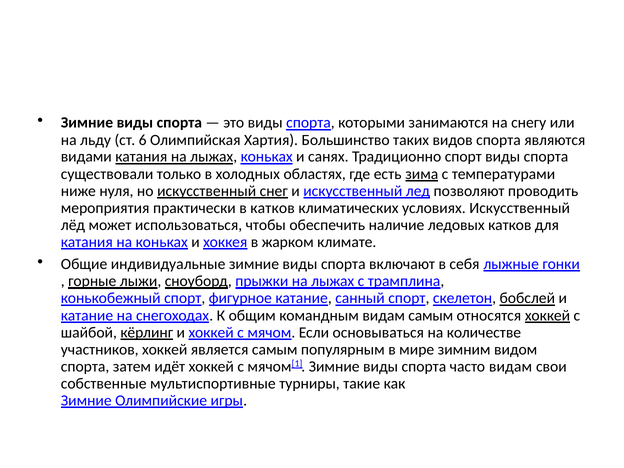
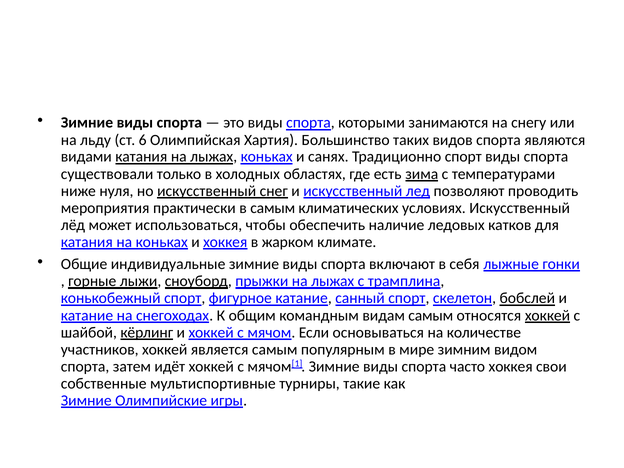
в катков: катков -> самым (273, 208)
часто видам: видам -> хоккея (511, 367)
